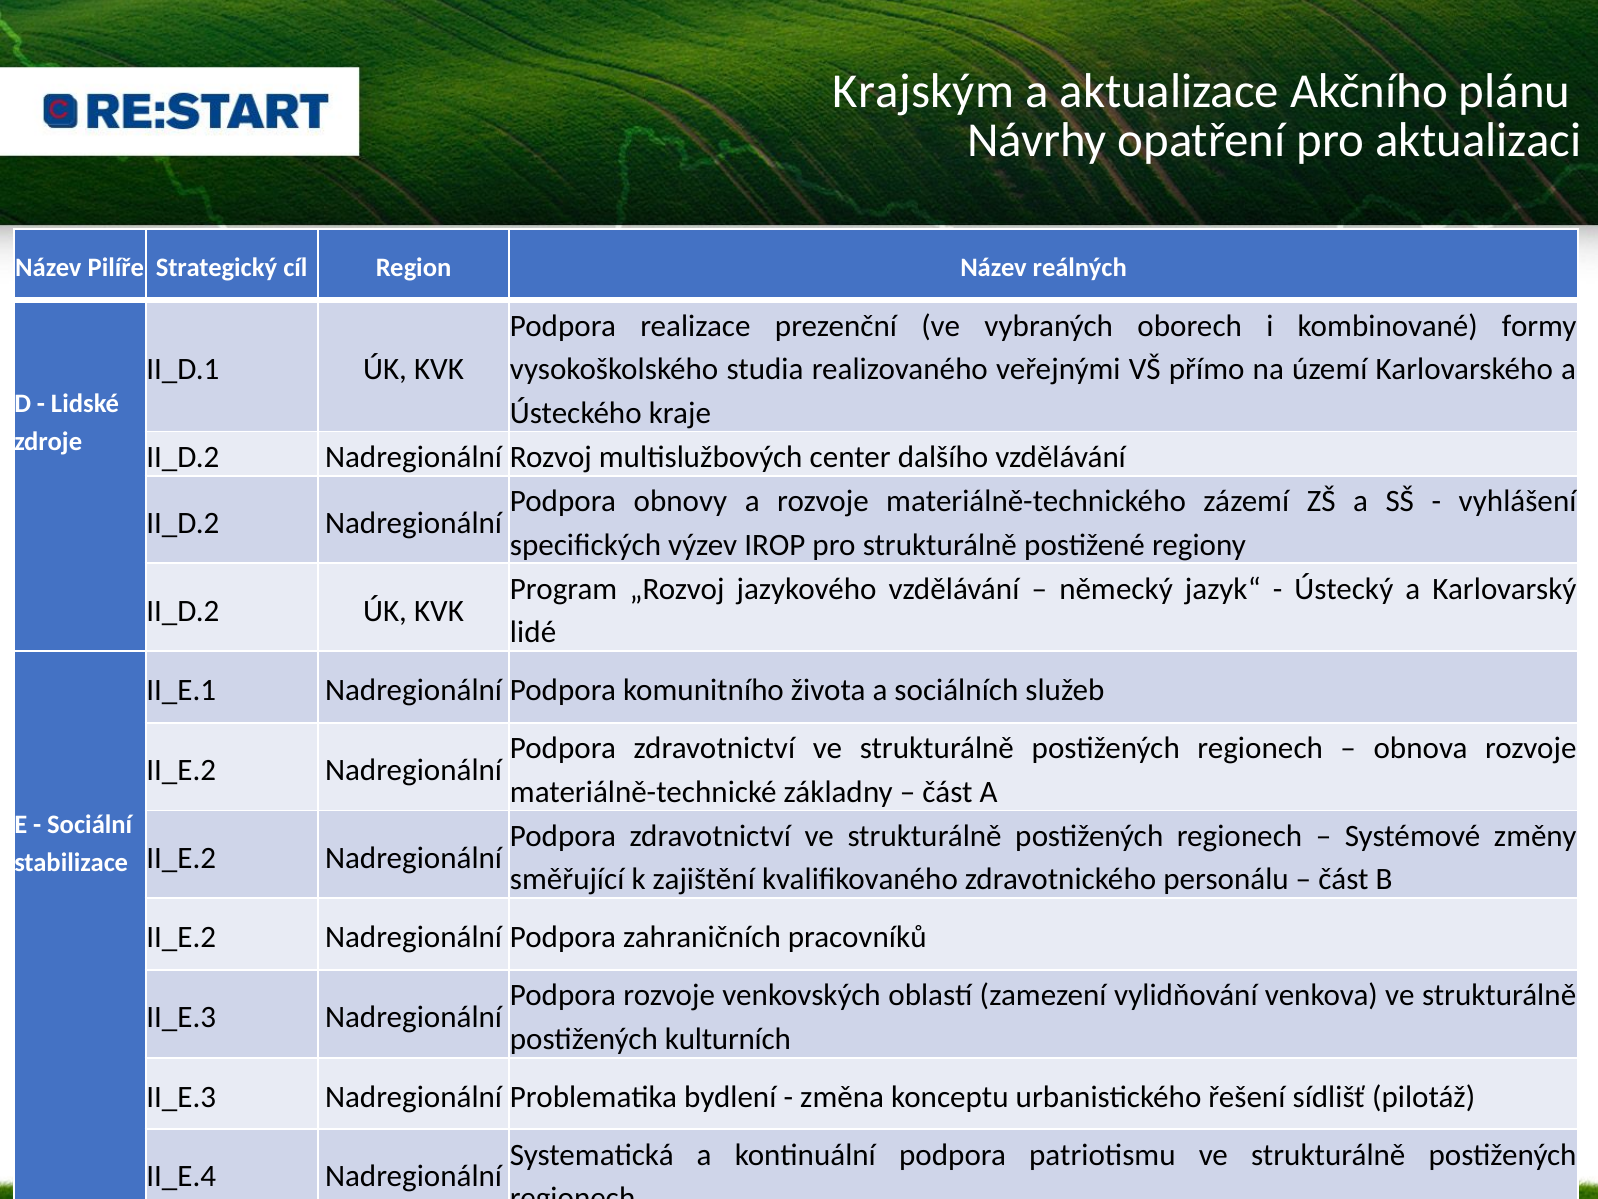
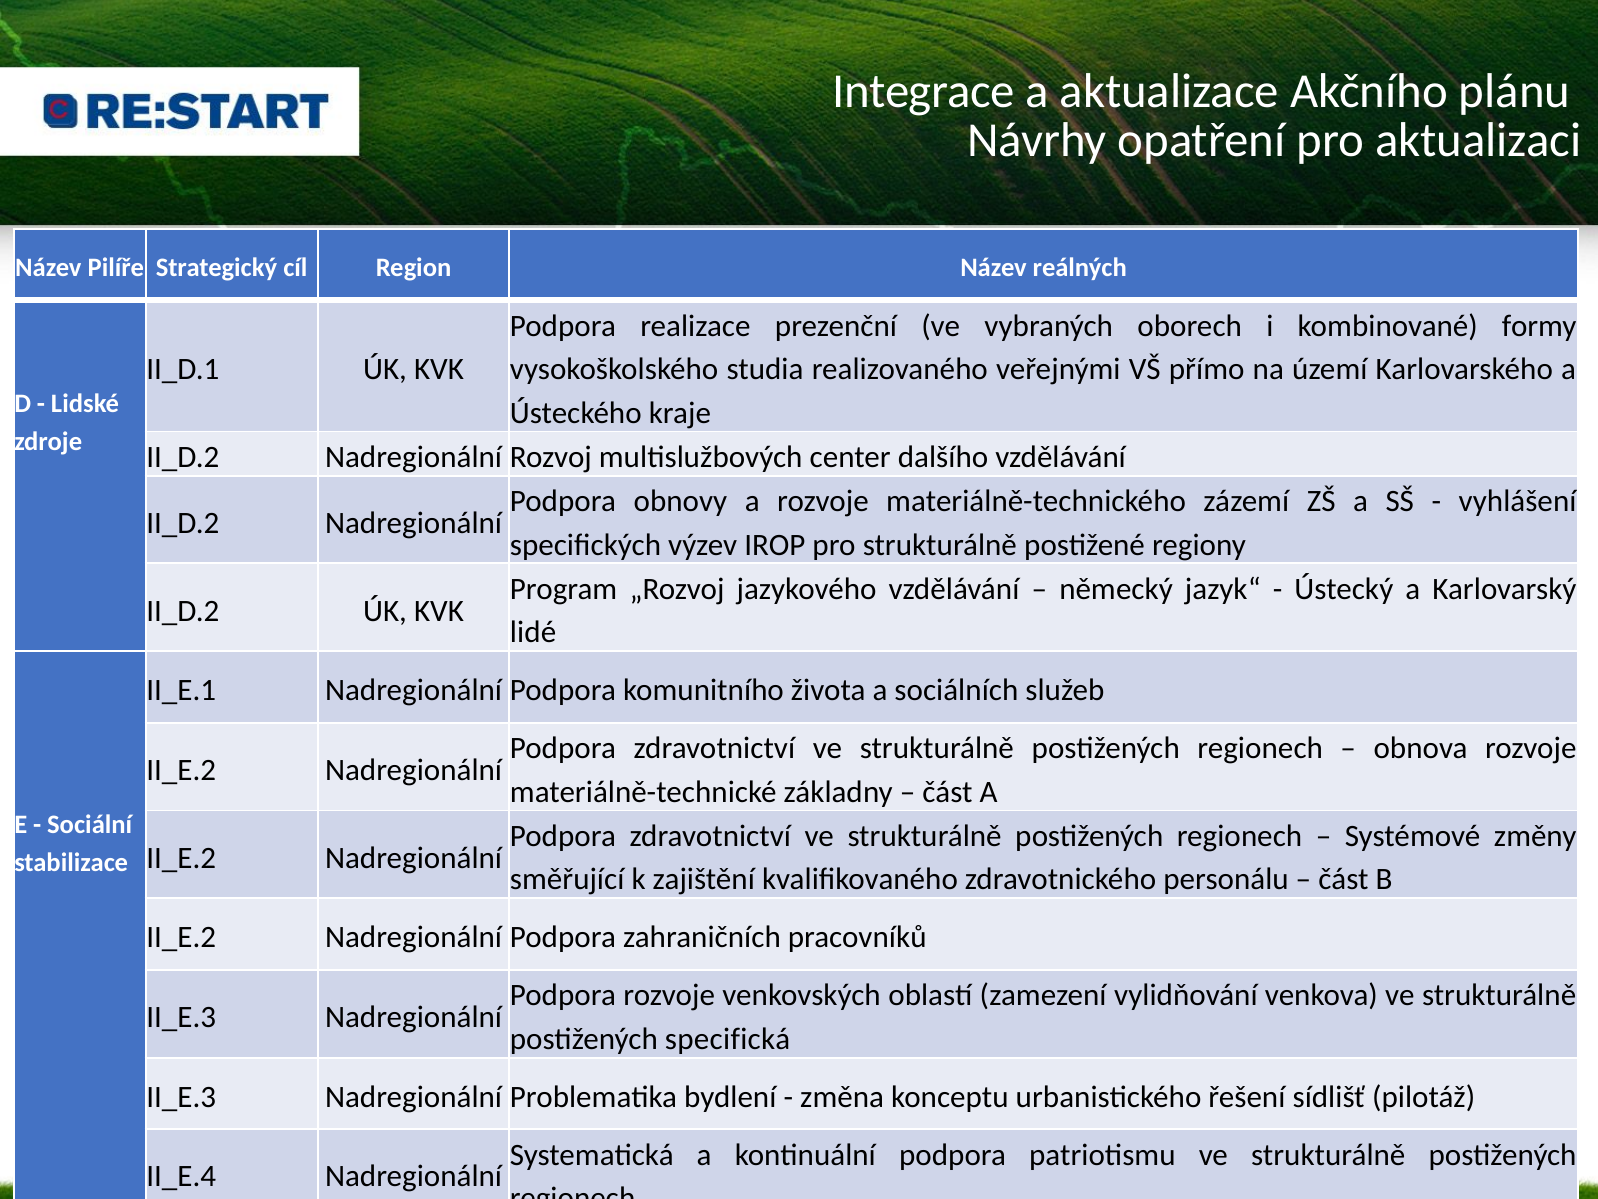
Krajským: Krajským -> Integrace (924, 92)
kulturních: kulturních -> specifická (728, 1039)
